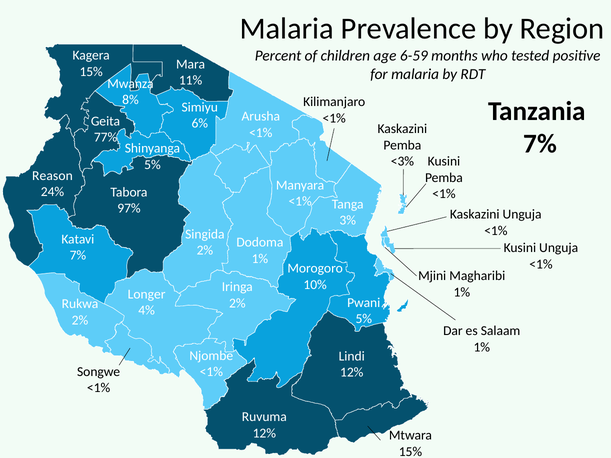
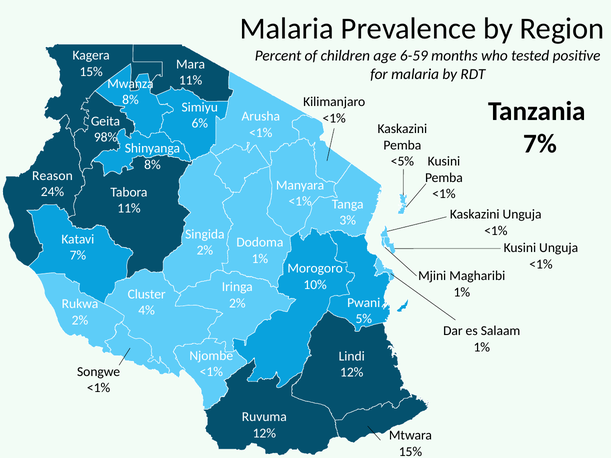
77%: 77% -> 98% (106, 137)
<3%: <3% -> <5% (402, 162)
5%: 5% -> 8% (152, 165)
97%: 97% -> 11% (129, 209)
Longer: Longer -> Cluster (147, 294)
